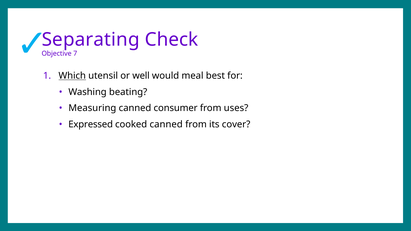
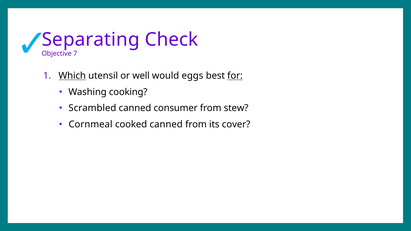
meal: meal -> eggs (192, 76)
for underline: none -> present (235, 76)
beating: beating -> cooking (128, 92)
Measuring: Measuring -> Scrambled (92, 108)
uses: uses -> stew (236, 108)
Expressed: Expressed -> Cornmeal (91, 124)
